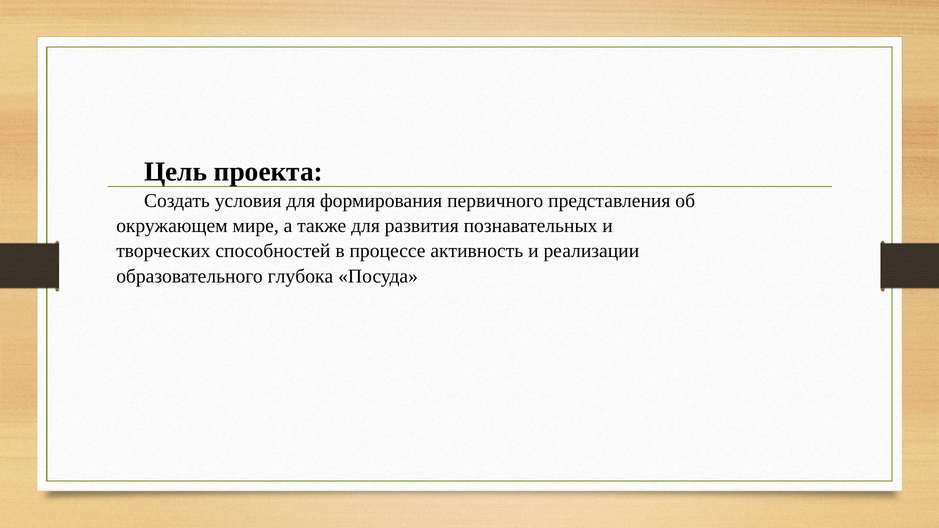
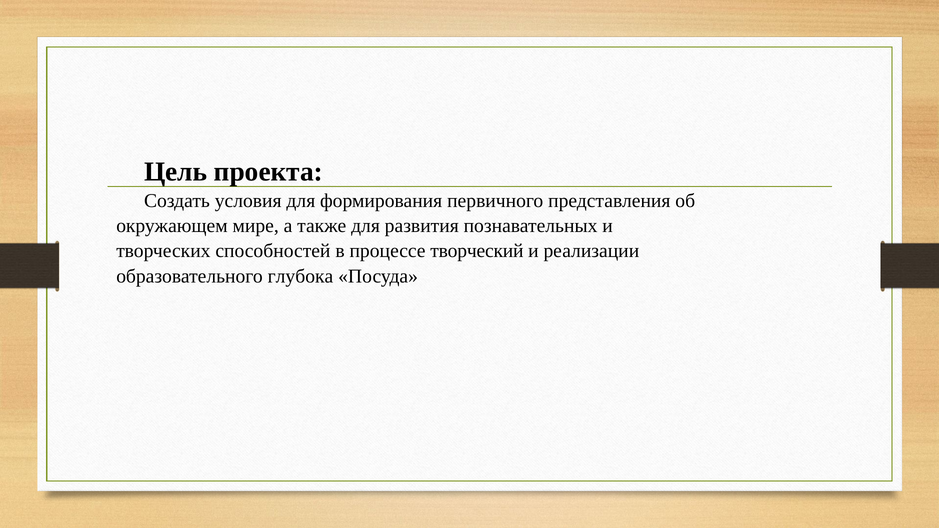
активность: активность -> творческий (477, 251)
